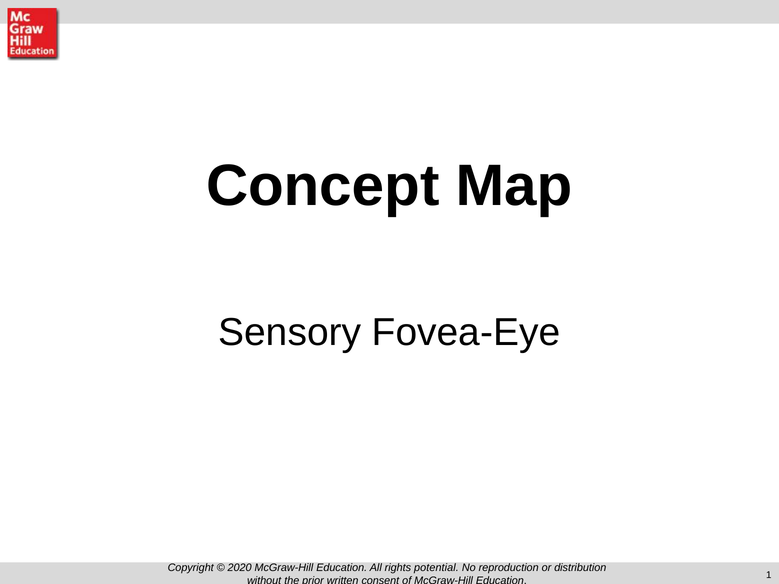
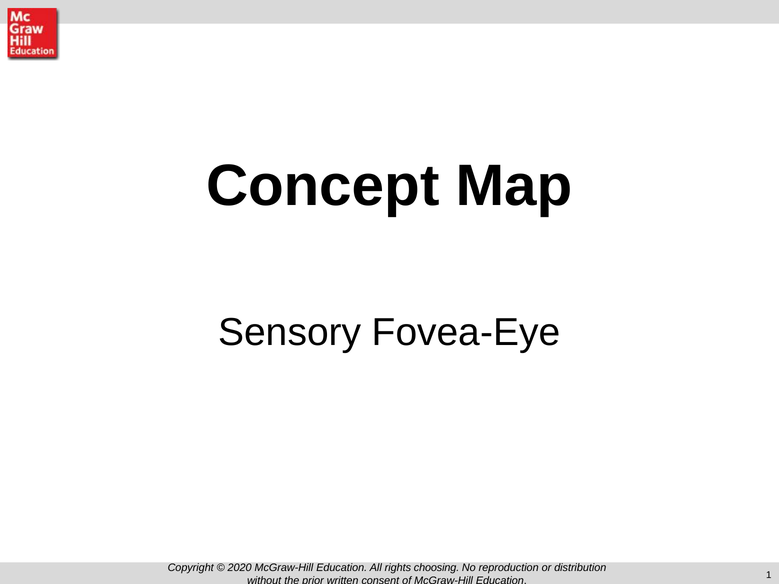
potential: potential -> choosing (437, 568)
